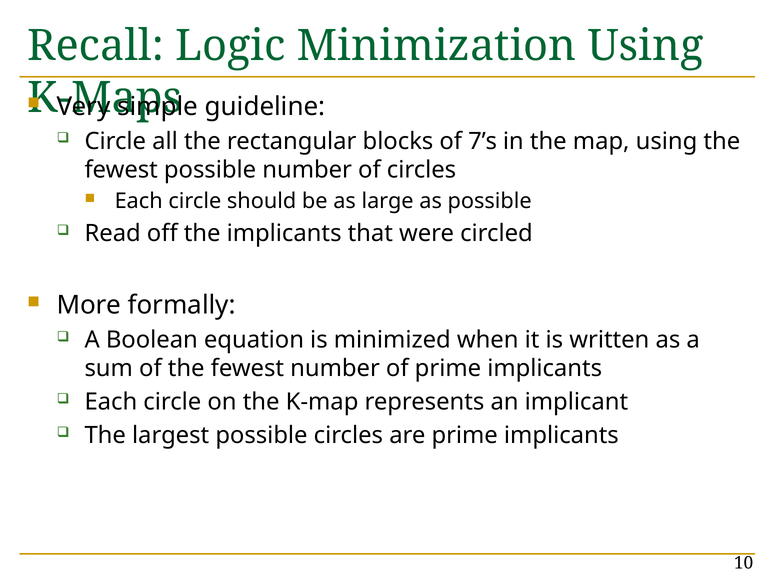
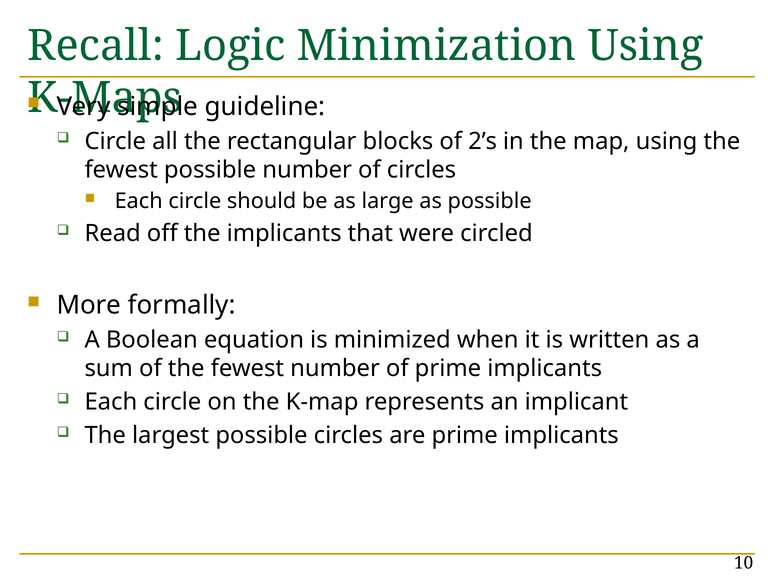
7’s: 7’s -> 2’s (483, 141)
